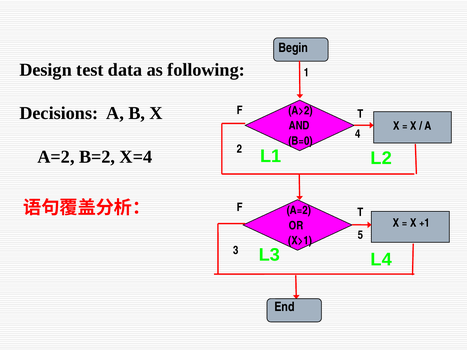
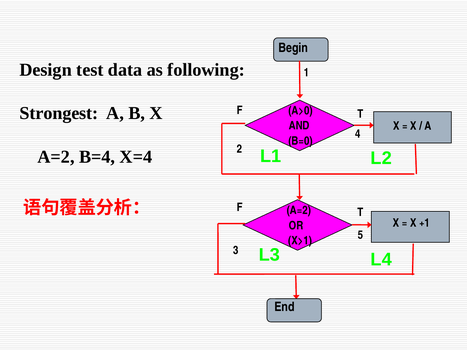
Decisions: Decisions -> Strongest (59, 113)
A>2: A>2 -> A>0 (301, 111)
B=2: B=2 -> B=4 (97, 157)
